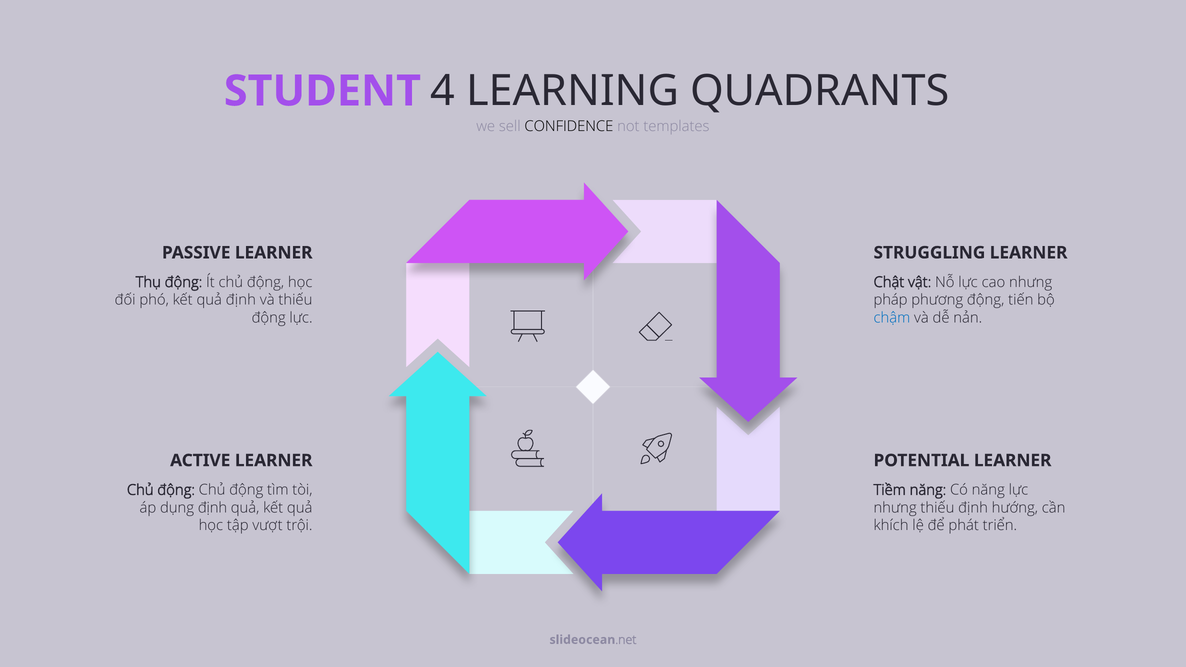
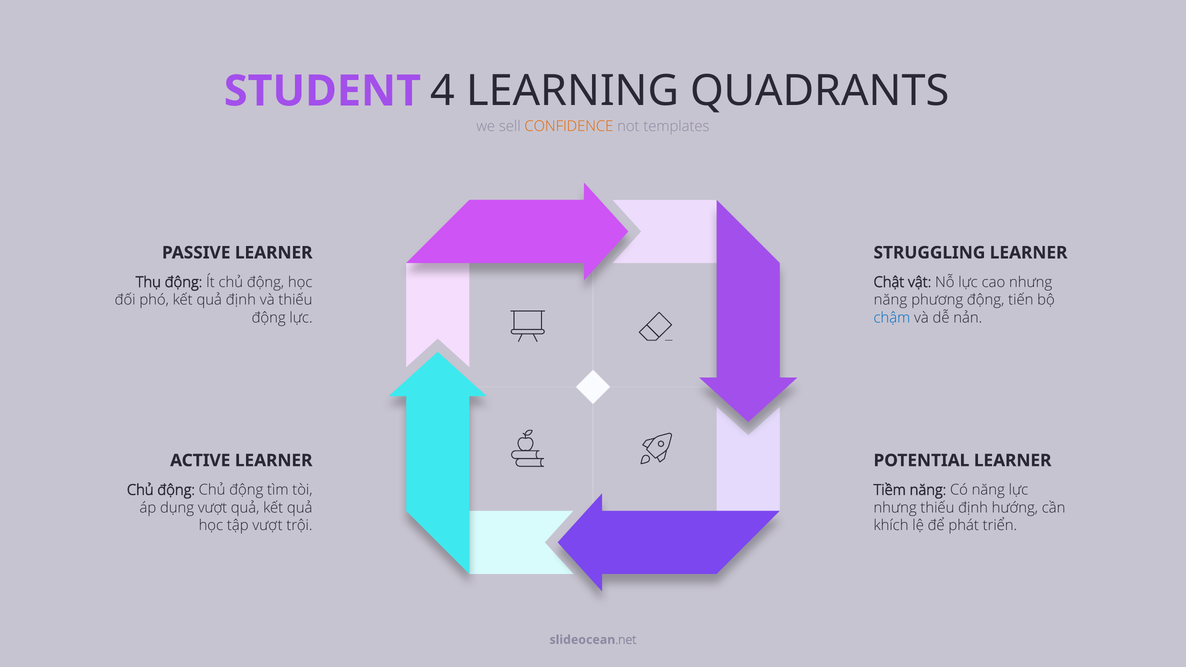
CONFIDENCE colour: black -> orange (569, 126)
pháp: pháp -> năng (890, 300)
dụng định: định -> vượt (213, 508)
